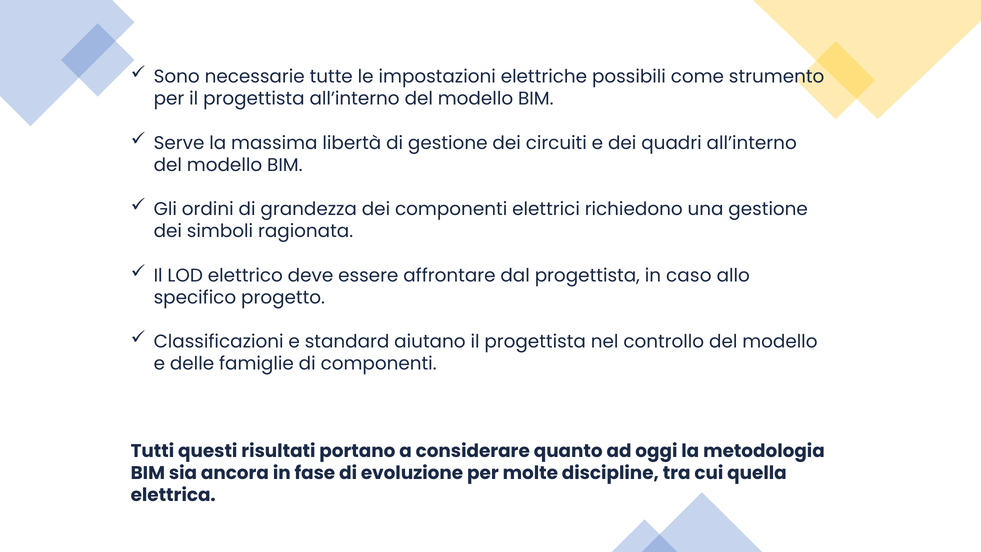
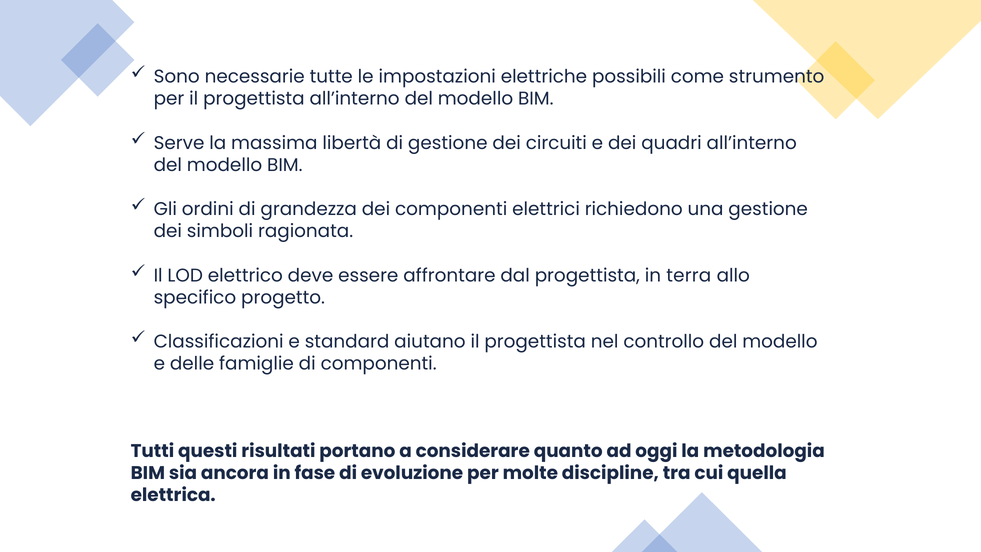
caso: caso -> terra (689, 275)
